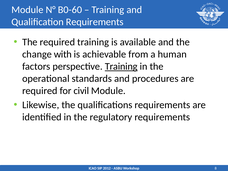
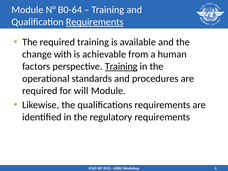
B0-60: B0-60 -> B0-64 (70, 10)
Requirements underline: none -> present (95, 22)
civil: civil -> will (81, 91)
